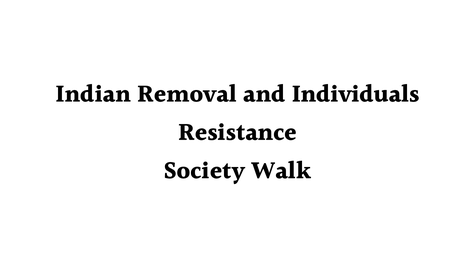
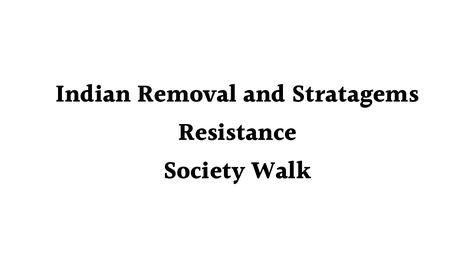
Individuals: Individuals -> Stratagems (355, 95)
